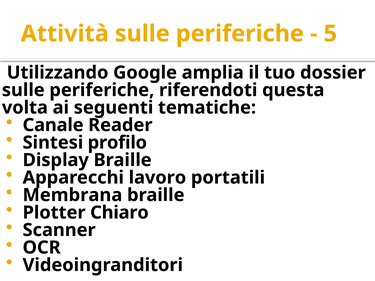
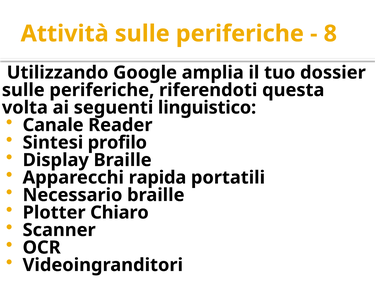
5: 5 -> 8 (330, 34)
tematiche: tematiche -> linguistico (207, 108)
lavoro: lavoro -> rapida (158, 178)
Membrana: Membrana -> Necessario (72, 195)
